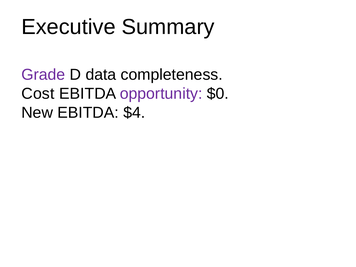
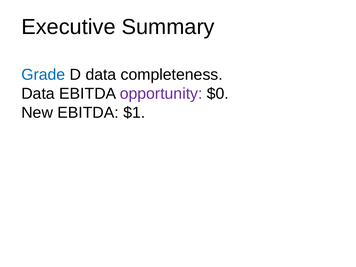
Grade colour: purple -> blue (43, 75)
Cost: Cost -> Data (38, 94)
$4: $4 -> $1 (134, 113)
